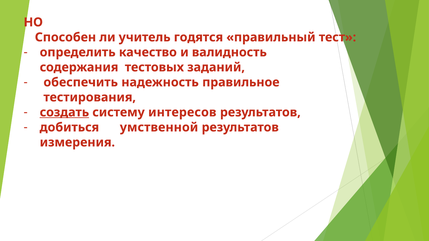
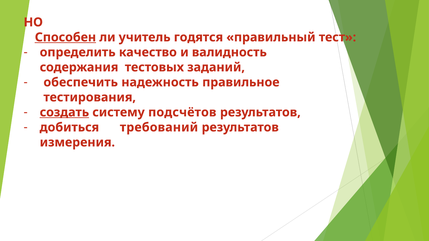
Способен underline: none -> present (65, 37)
интересов: интересов -> подсчётов (182, 112)
умственной: умственной -> требований (159, 127)
